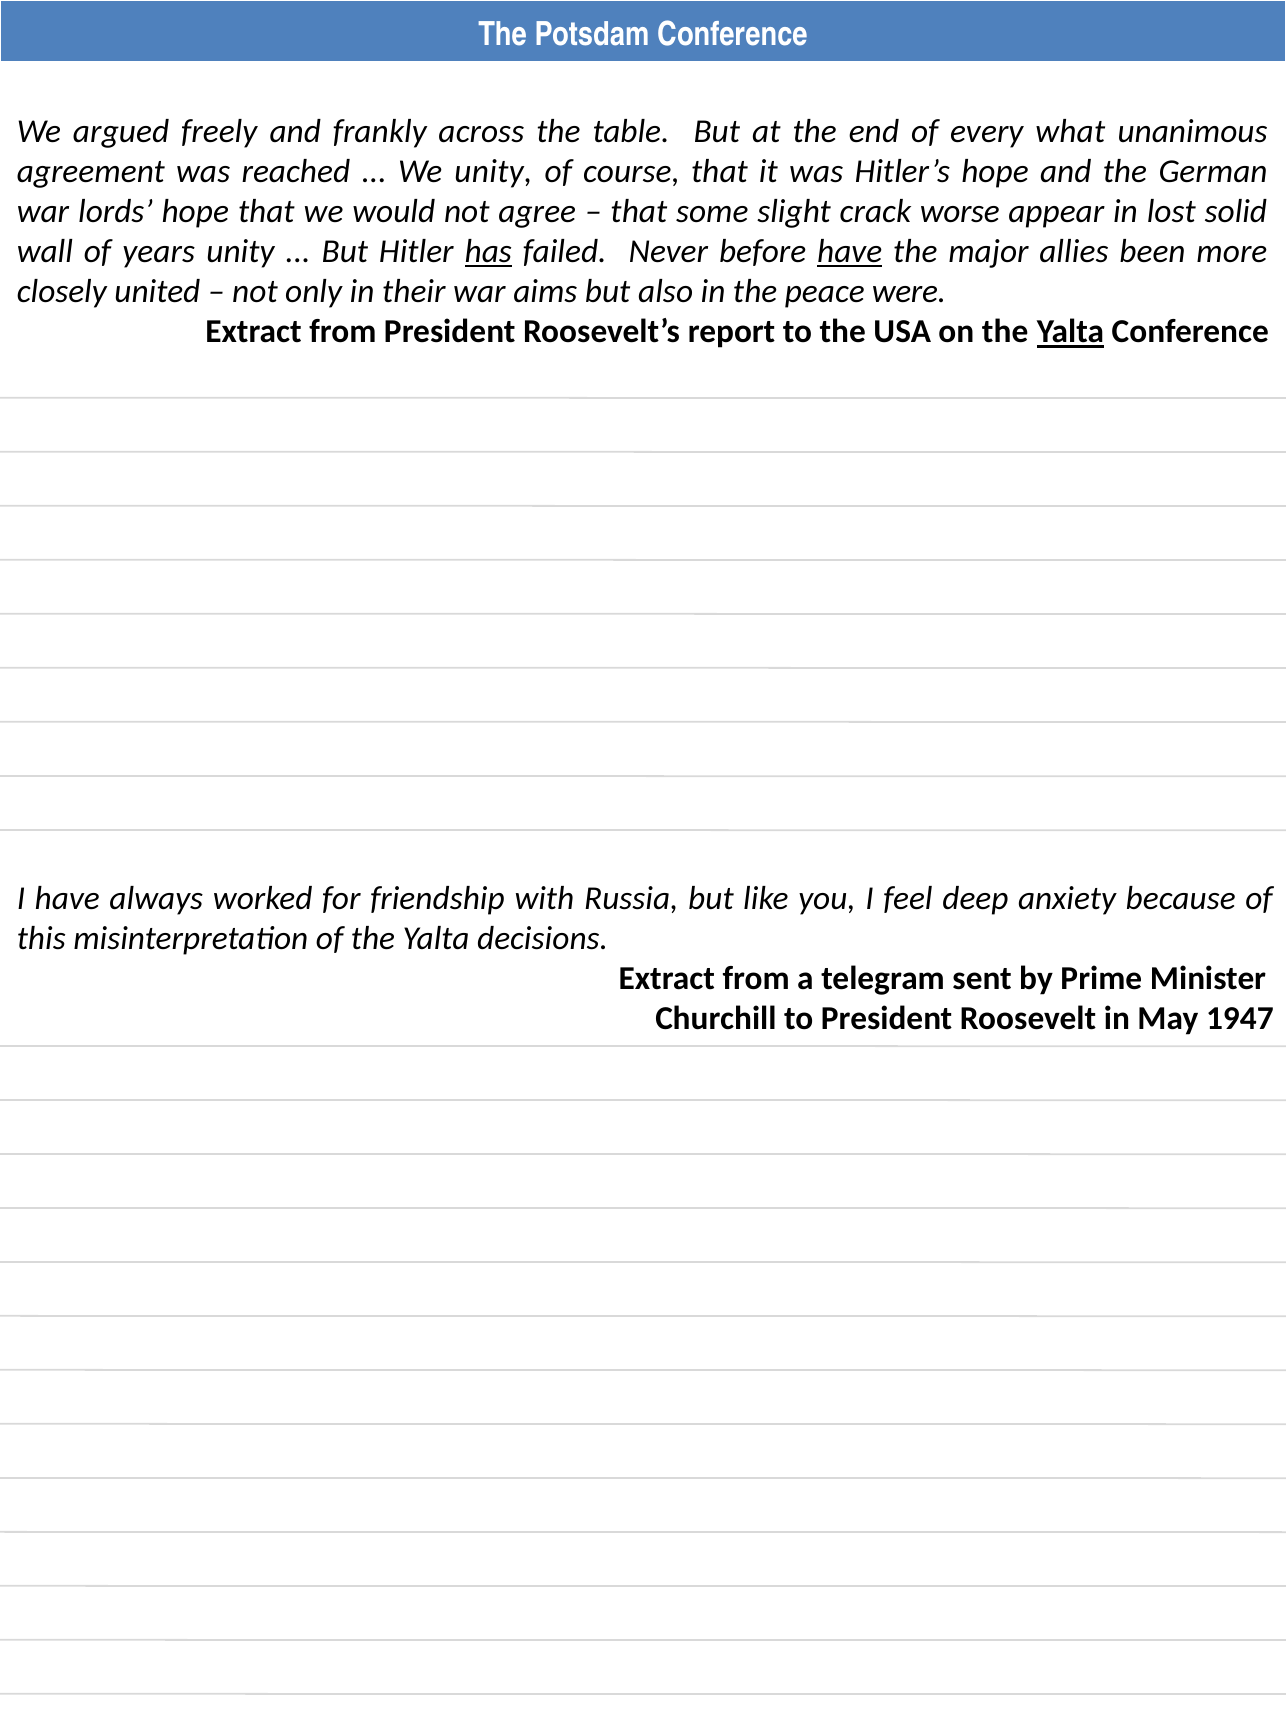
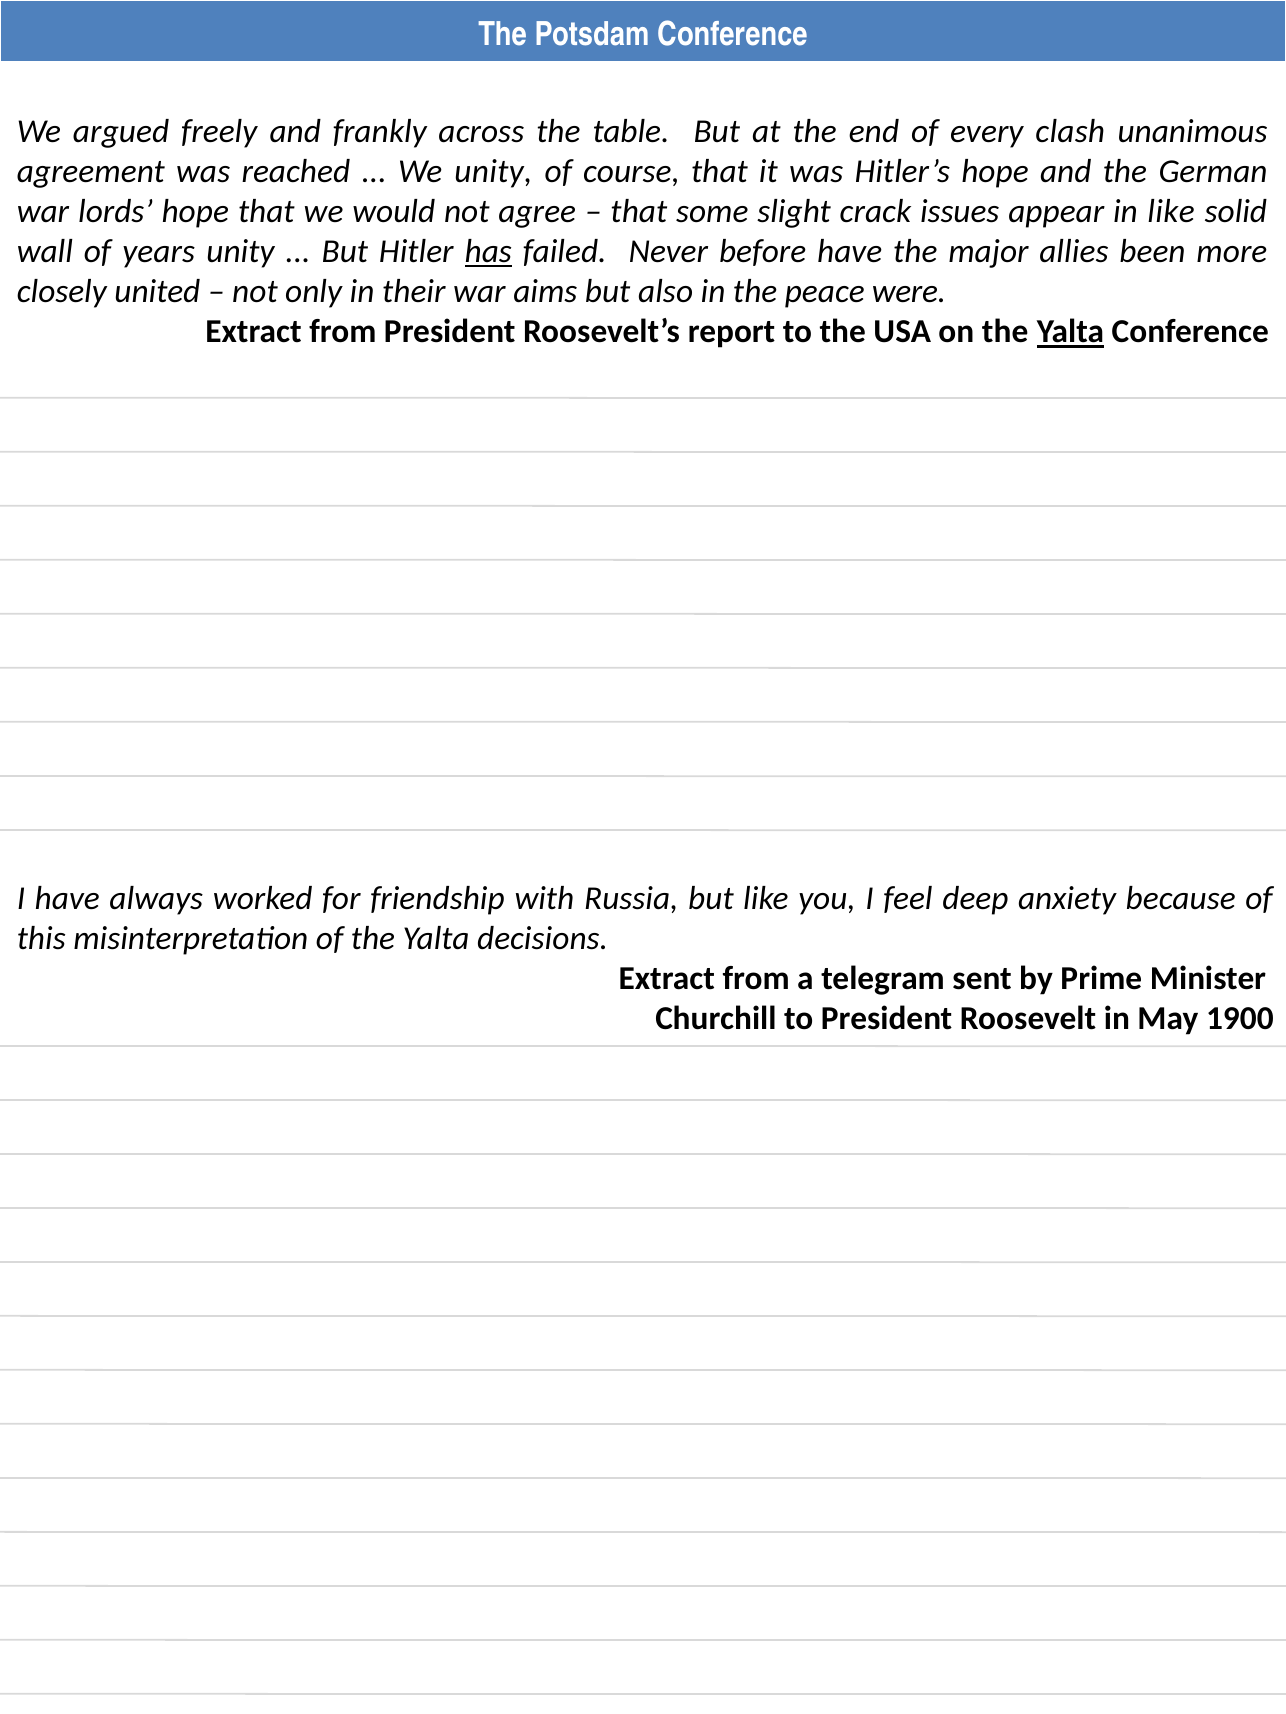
what: what -> clash (1070, 132)
worse: worse -> issues (960, 212)
in lost: lost -> like (1171, 212)
have underline: present -> none (850, 252)
1947: 1947 -> 1900 (1240, 1018)
